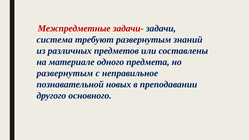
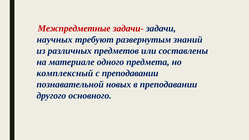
система: система -> научных (55, 40)
развернутым: развернутым -> комплексный (65, 73)
с неправильное: неправильное -> преподавании (130, 73)
